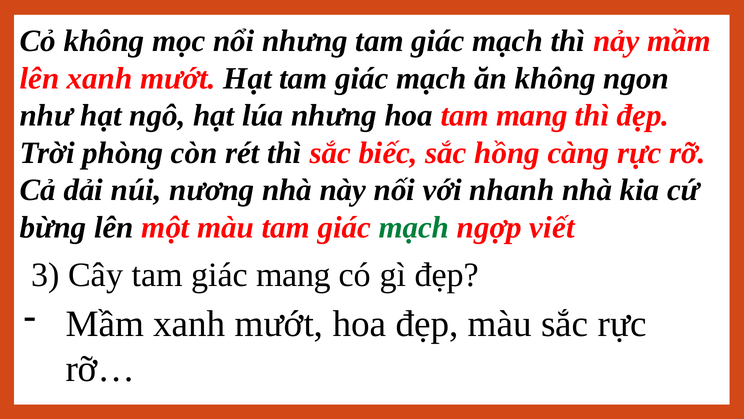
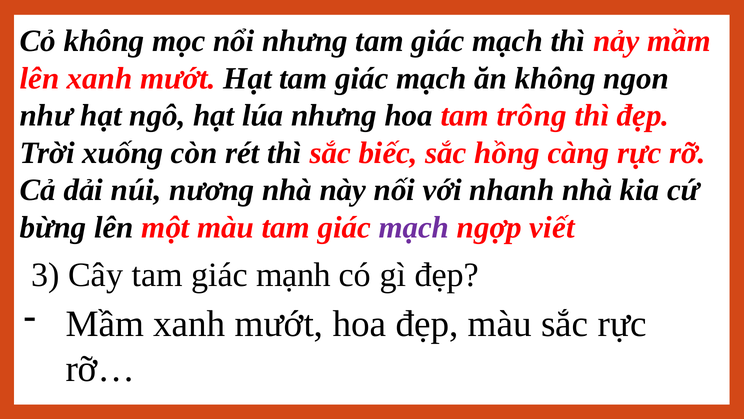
tam mang: mang -> trông (532, 116)
phòng: phòng -> xuống (123, 153)
mạch colour: green -> purple (414, 227)
giác mang: mang -> mạnh (294, 275)
